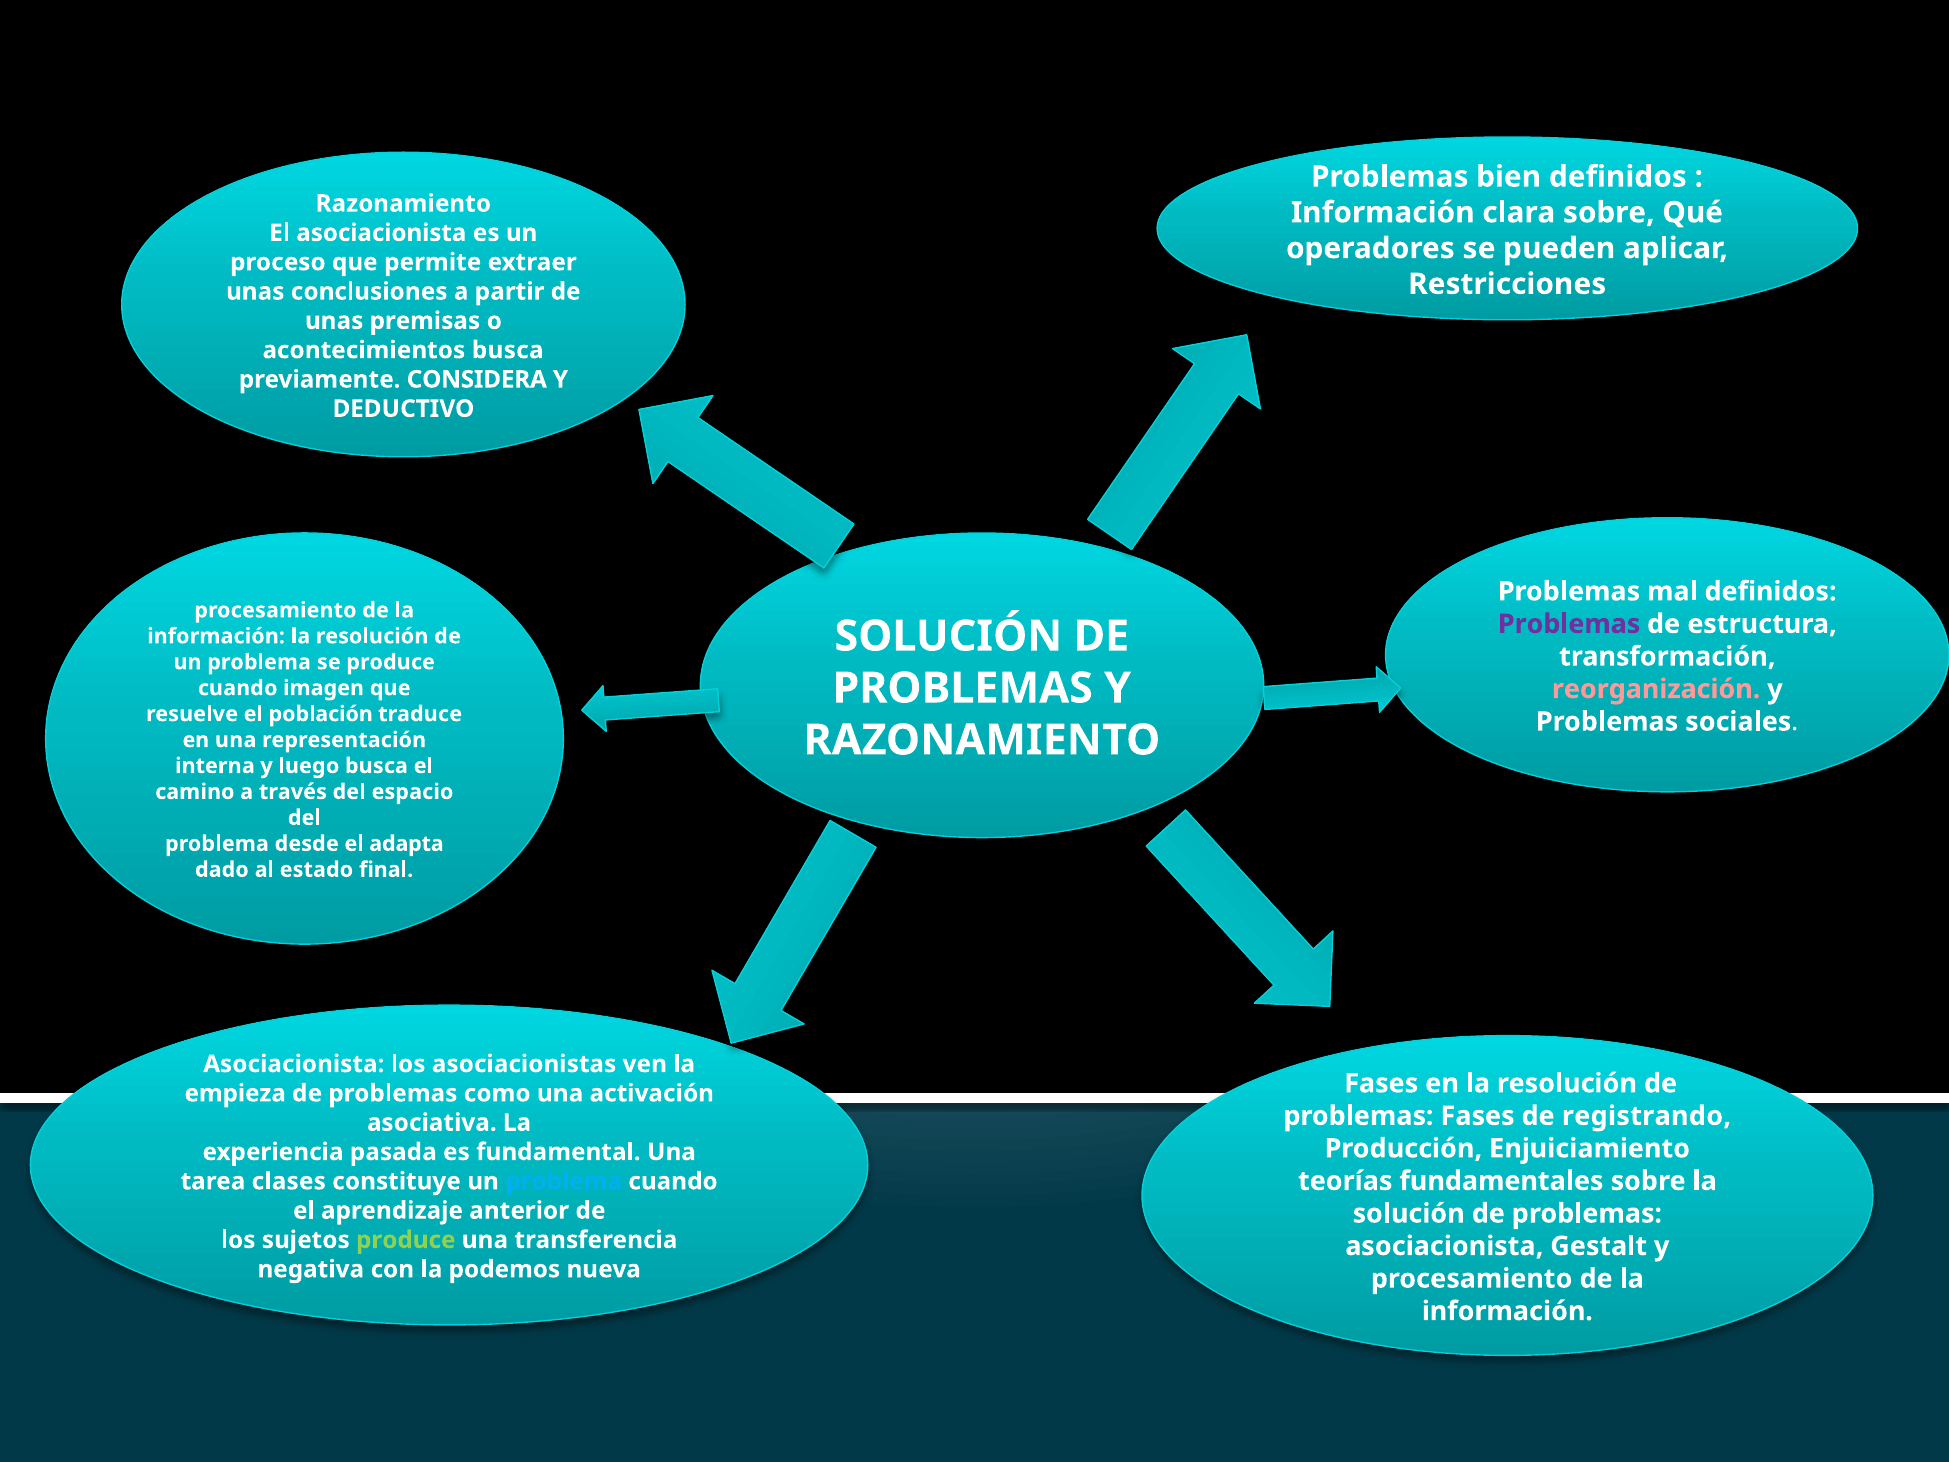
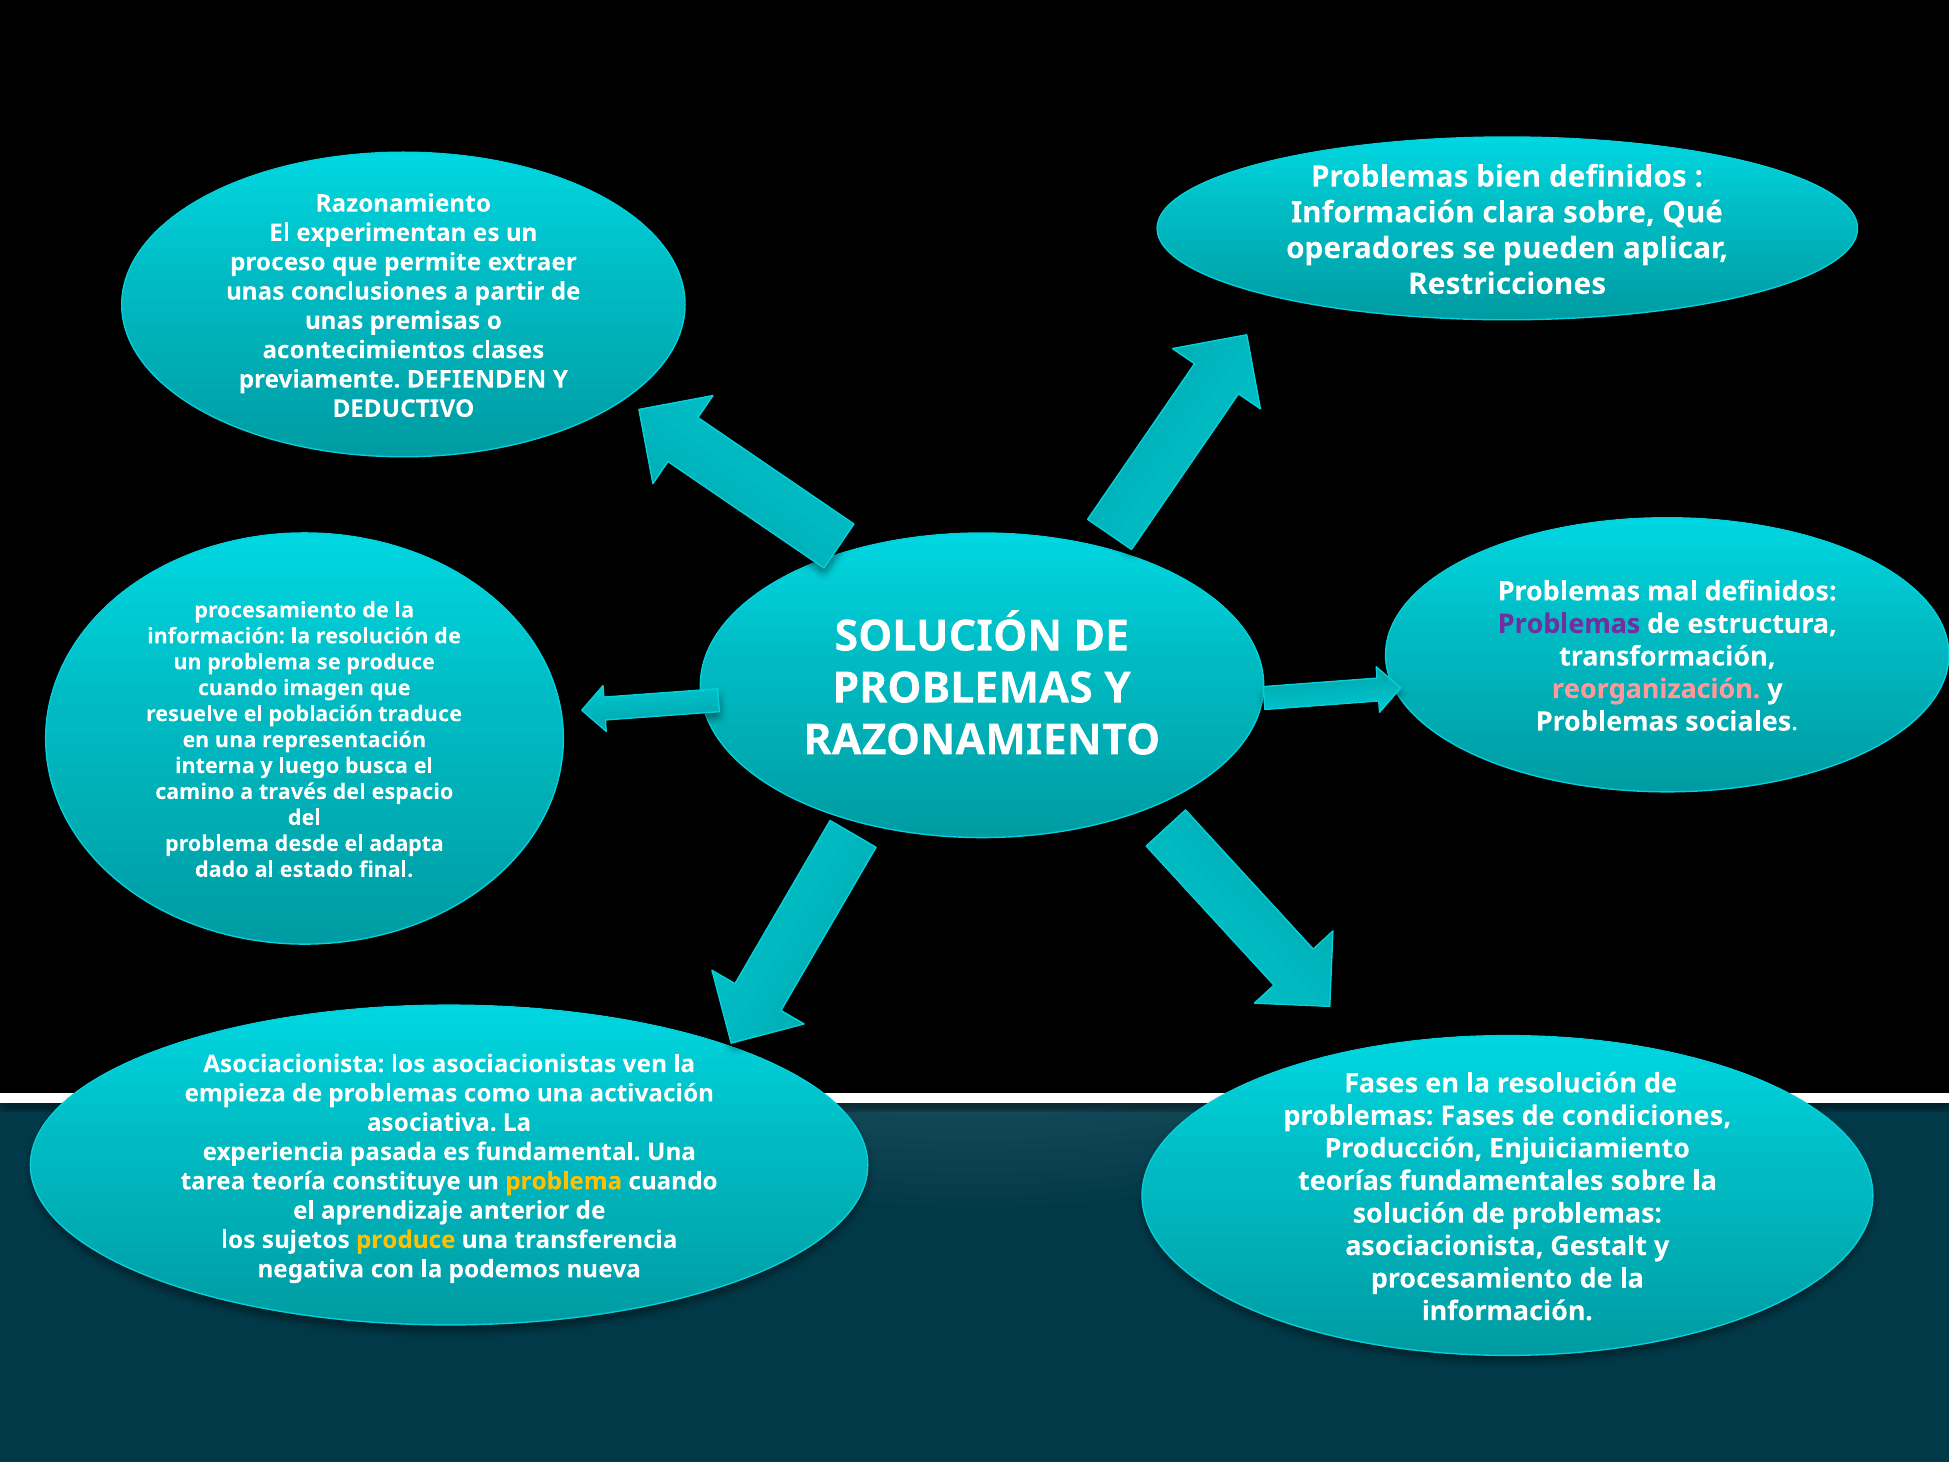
El asociacionista: asociacionista -> experimentan (381, 233)
acontecimientos busca: busca -> clases (508, 350)
CONSIDERA: CONSIDERA -> DEFIENDEN (477, 379)
registrando: registrando -> condiciones (1646, 1116)
clases: clases -> teoría (289, 1181)
problema colour: light blue -> yellow (564, 1181)
produce colour: light green -> yellow (406, 1240)
